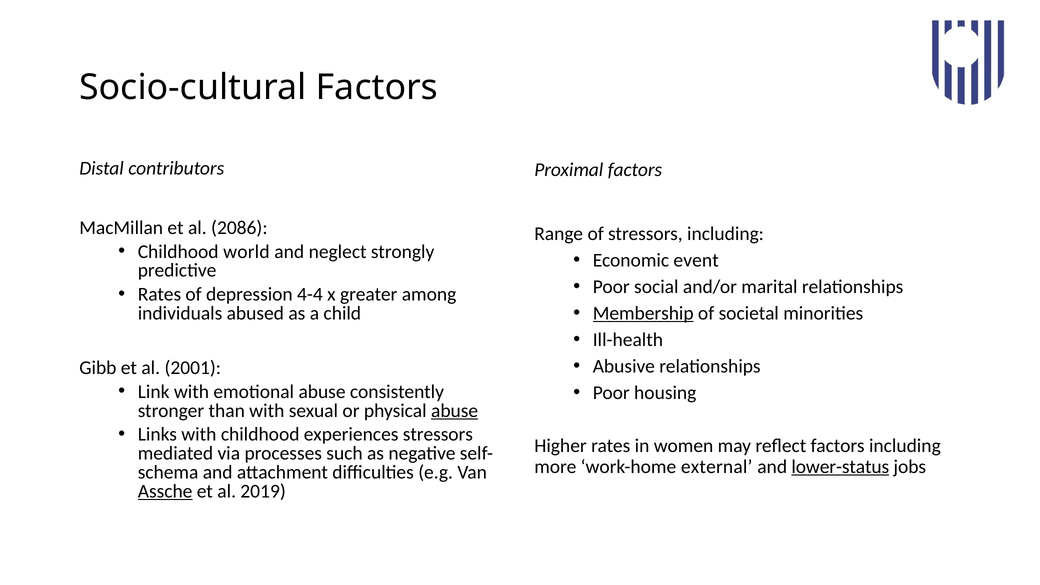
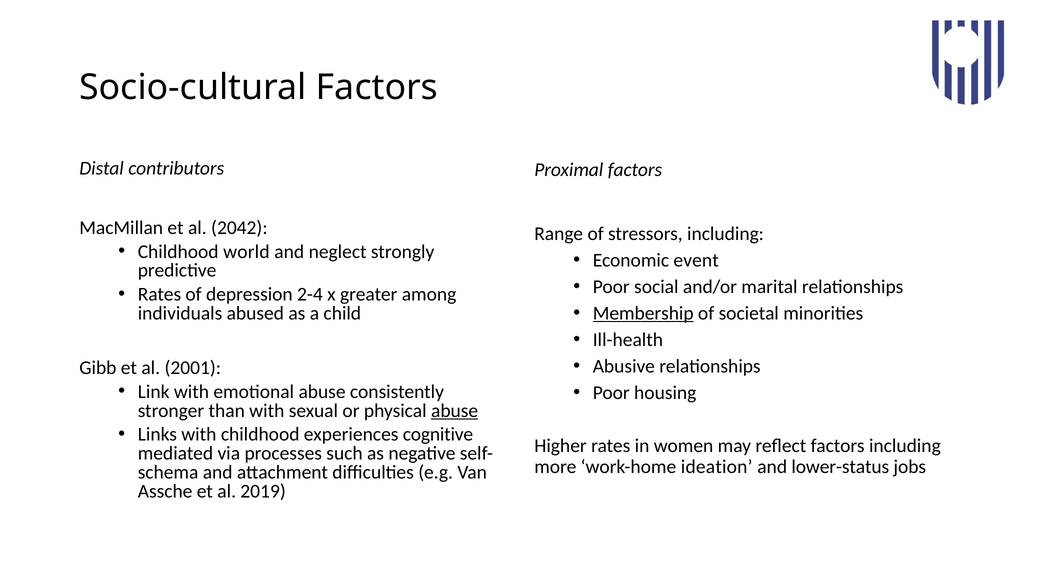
2086: 2086 -> 2042 (239, 228)
4-4: 4-4 -> 2-4 (310, 294)
experiences stressors: stressors -> cognitive (438, 434)
external: external -> ideation (717, 467)
lower-status underline: present -> none (840, 467)
Assche underline: present -> none (165, 491)
